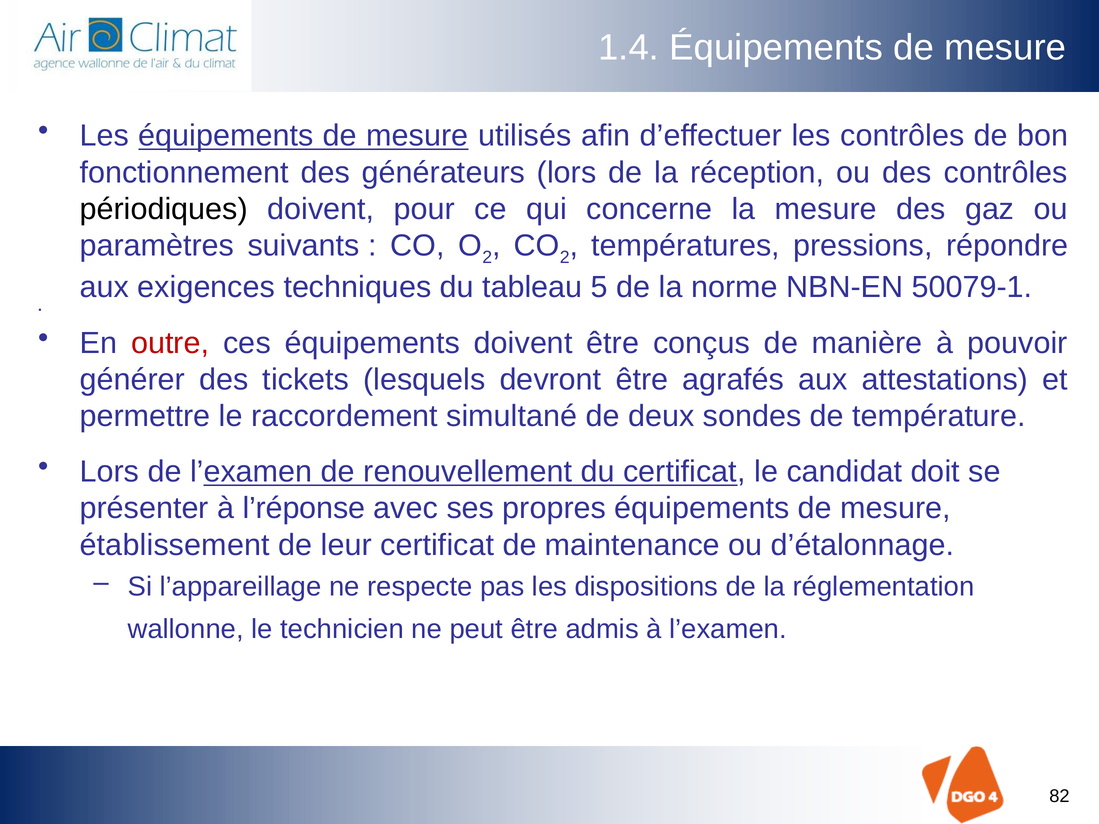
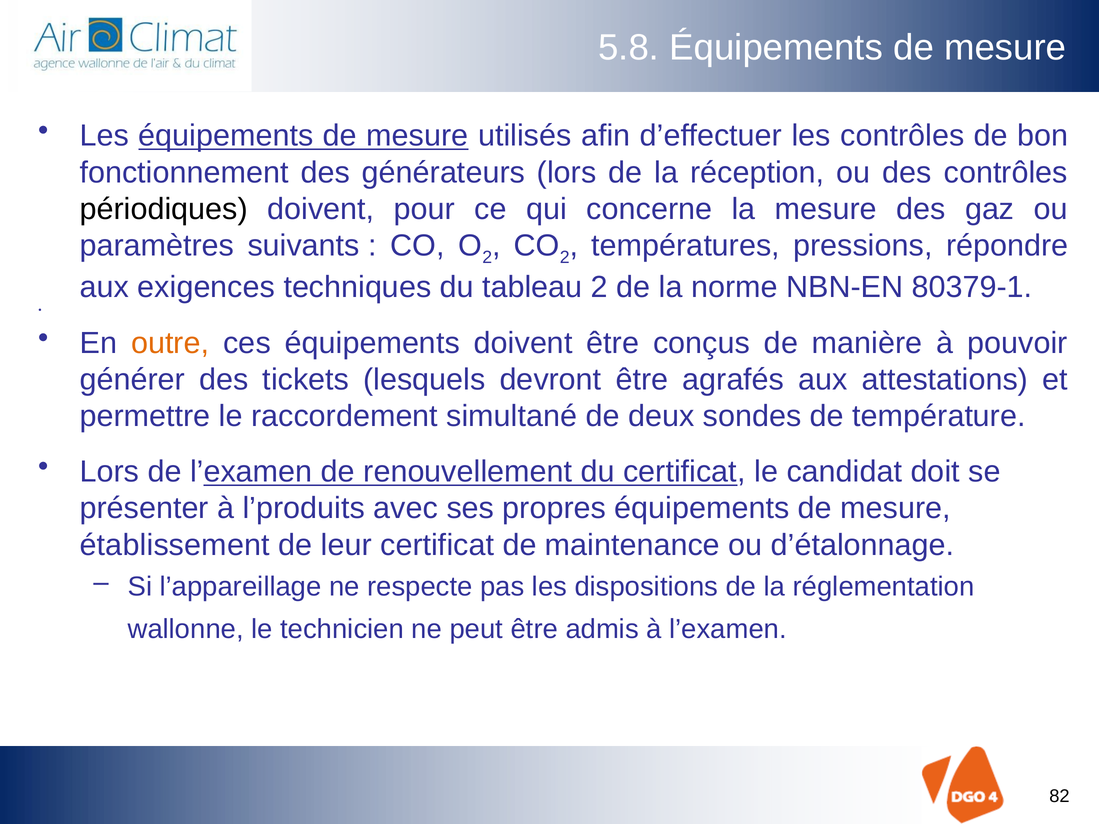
1.4: 1.4 -> 5.8 (629, 48)
tableau 5: 5 -> 2 (599, 287)
50079-1: 50079-1 -> 80379-1 (972, 287)
outre colour: red -> orange (170, 343)
l’réponse: l’réponse -> l’produits (304, 509)
